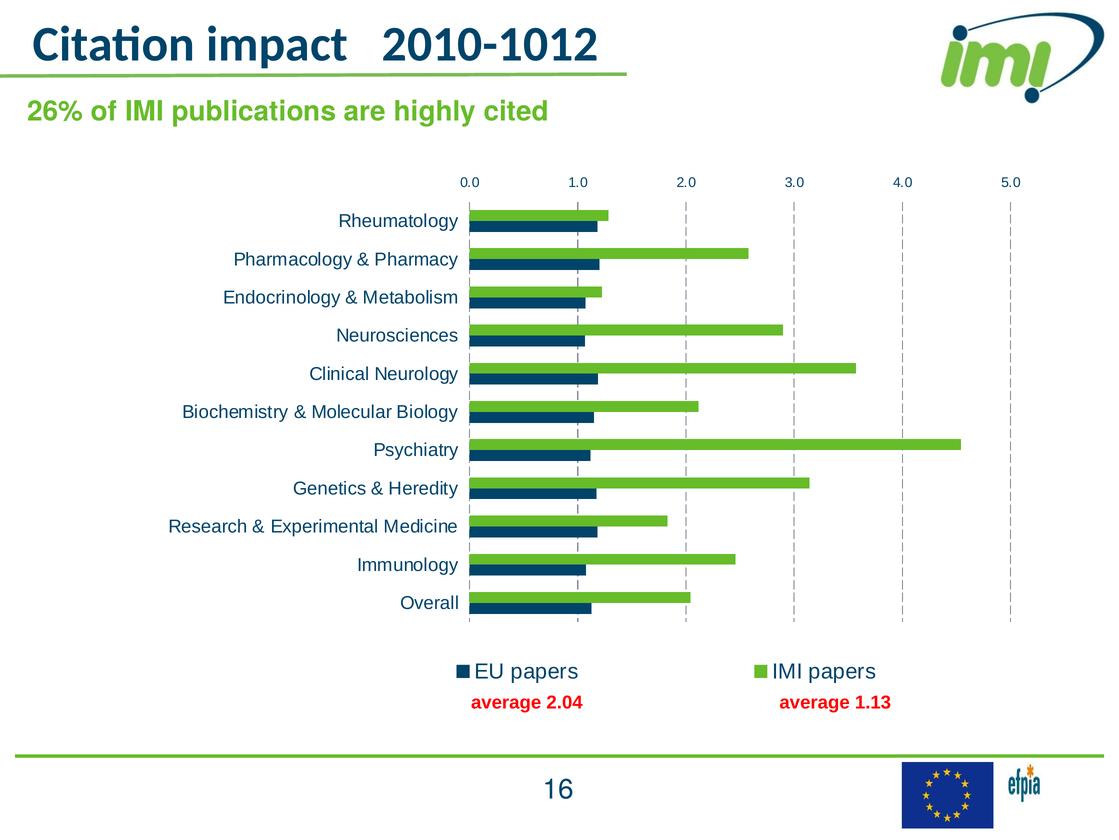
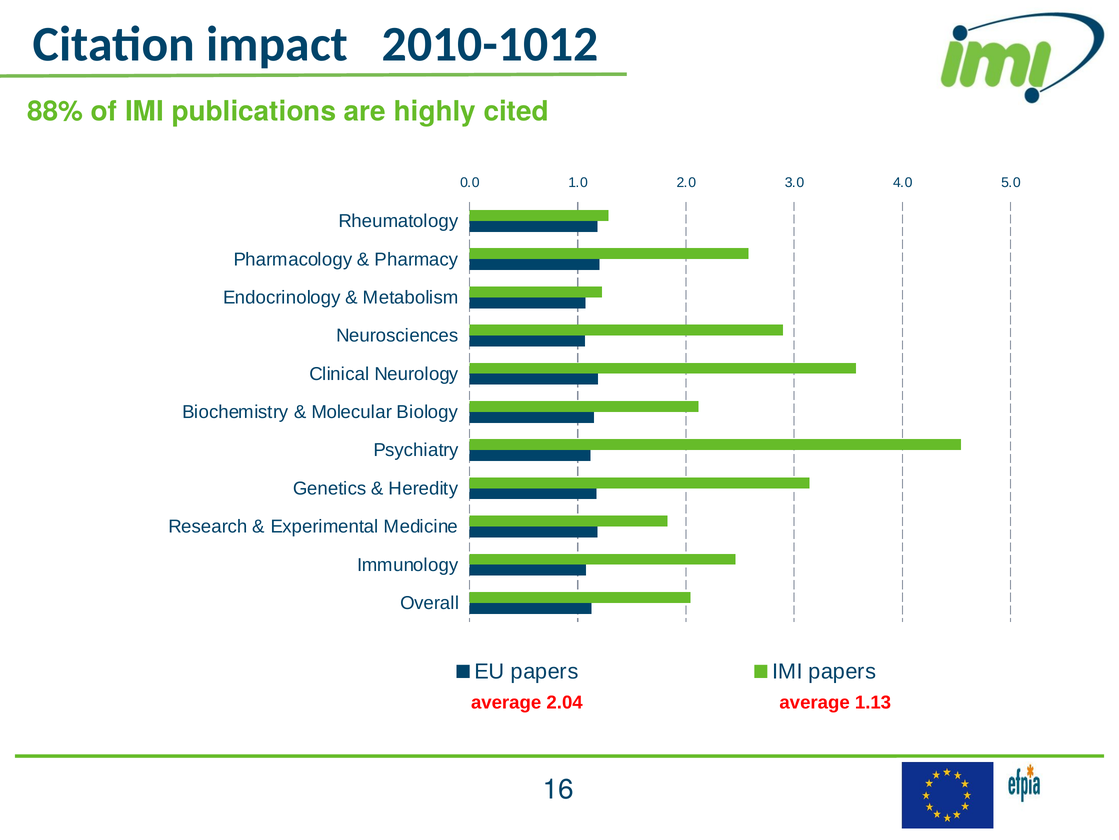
26%: 26% -> 88% (55, 111)
